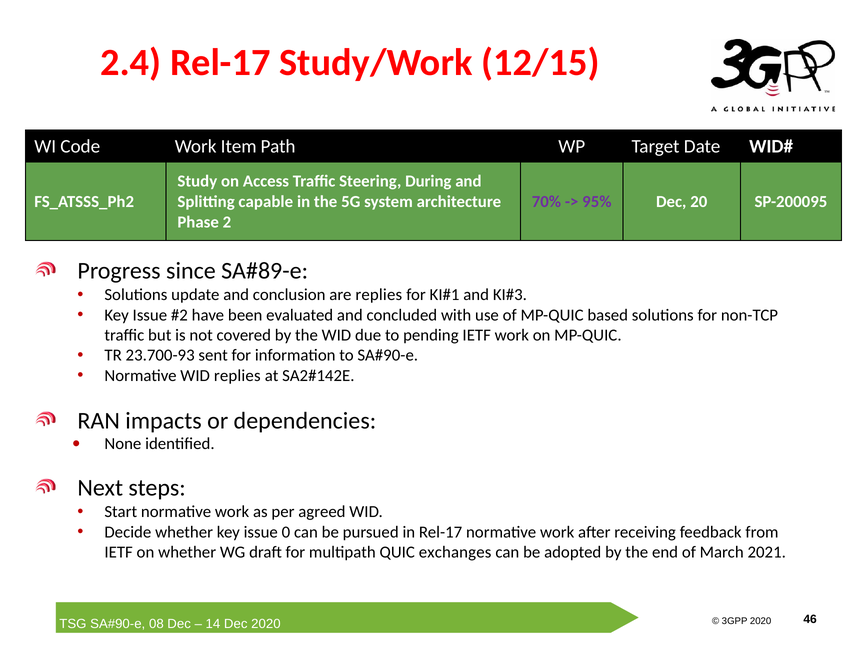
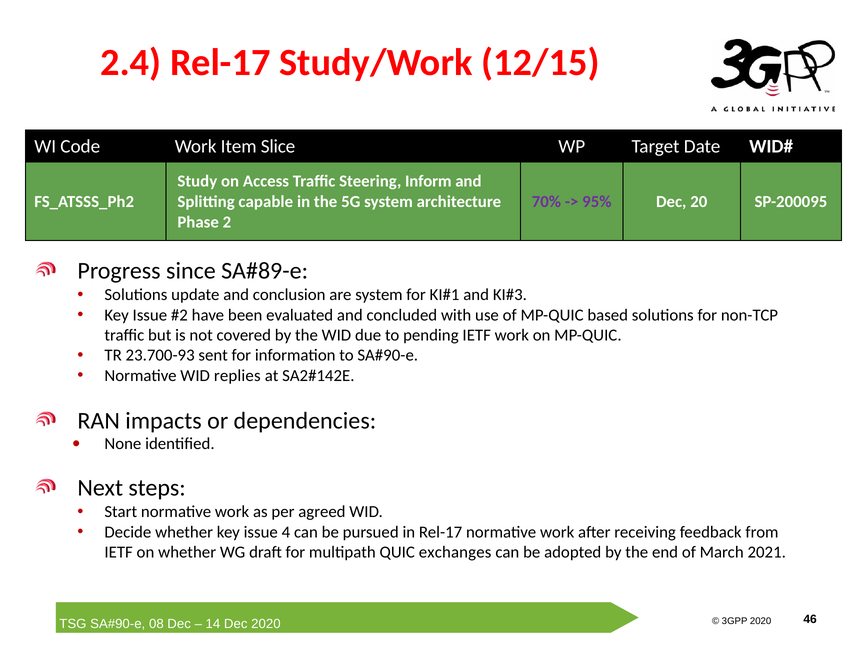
Path: Path -> Slice (278, 146)
During: During -> Inform (428, 181)
are replies: replies -> system (379, 295)
0: 0 -> 4 (286, 532)
